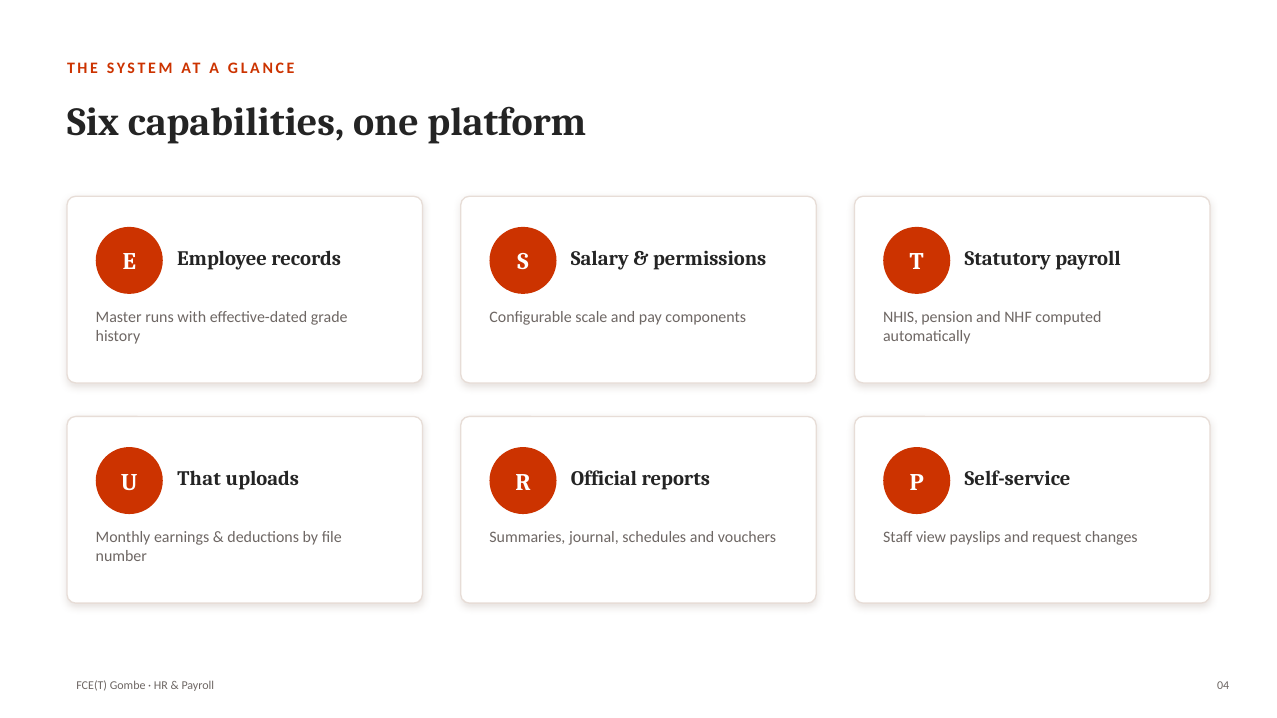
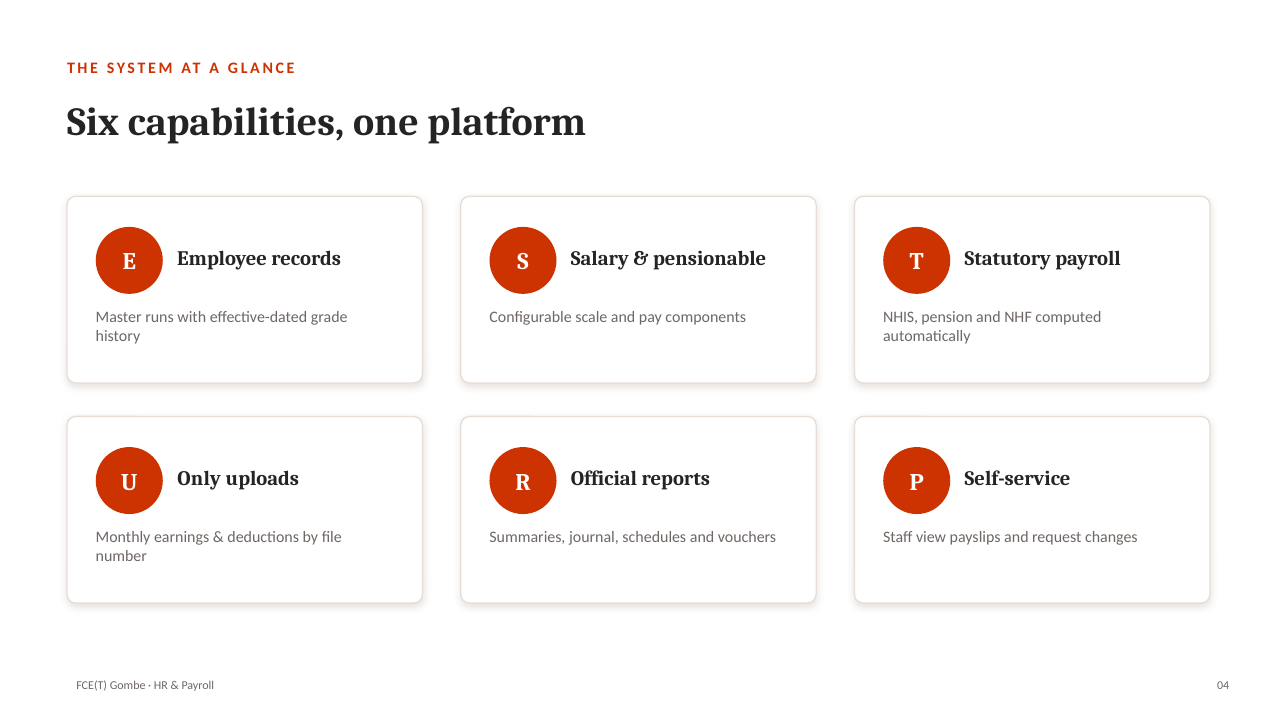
permissions: permissions -> pensionable (710, 259)
That: That -> Only (199, 479)
